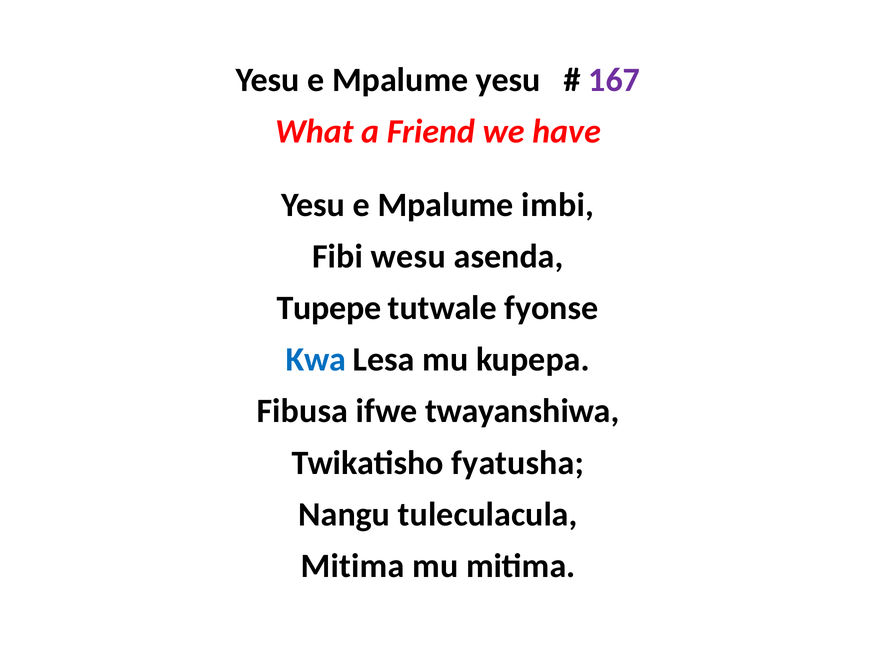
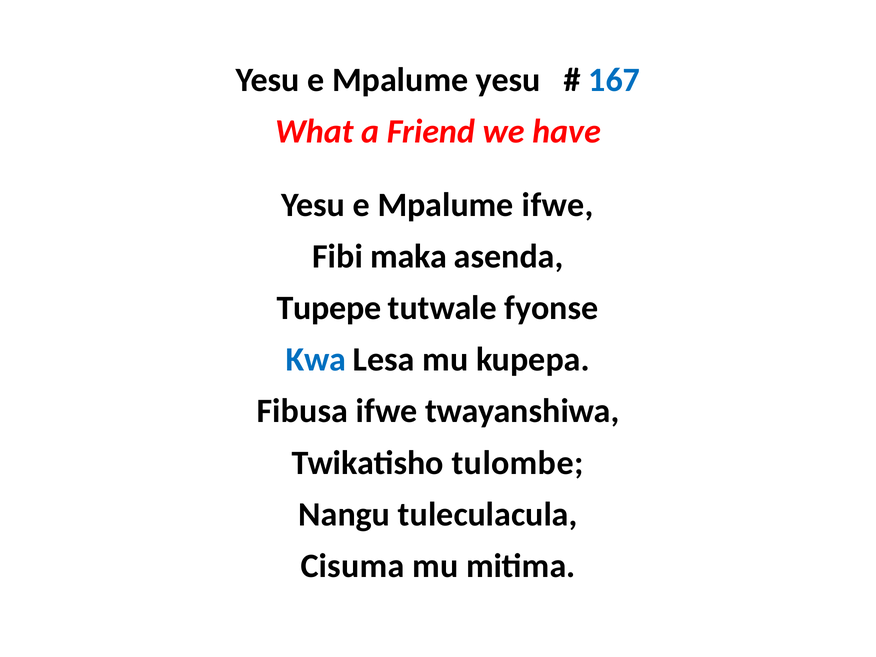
167 colour: purple -> blue (614, 80)
Mpalume imbi: imbi -> ifwe (558, 205)
wesu: wesu -> maka (409, 256)
fyatusha: fyatusha -> tulombe (518, 463)
Mitima: Mitima -> Cisuma (353, 566)
